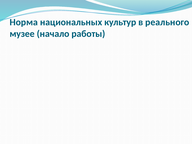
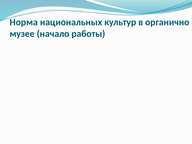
реального: реального -> органично (167, 22)
